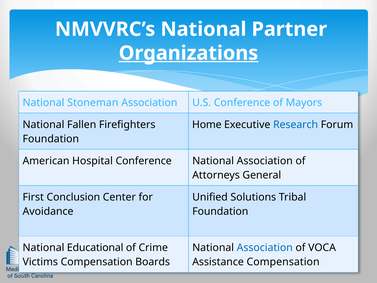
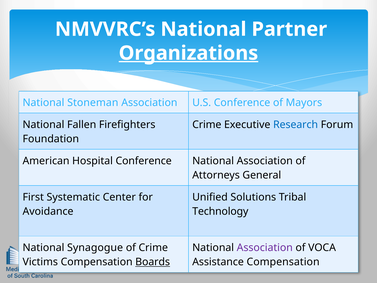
Home: Home -> Crime (207, 125)
Conclusion: Conclusion -> Systematic (73, 197)
Foundation: Foundation -> Technology (220, 211)
Educational: Educational -> Synagogue (95, 247)
Association colour: blue -> purple (265, 247)
Boards underline: none -> present (153, 262)
